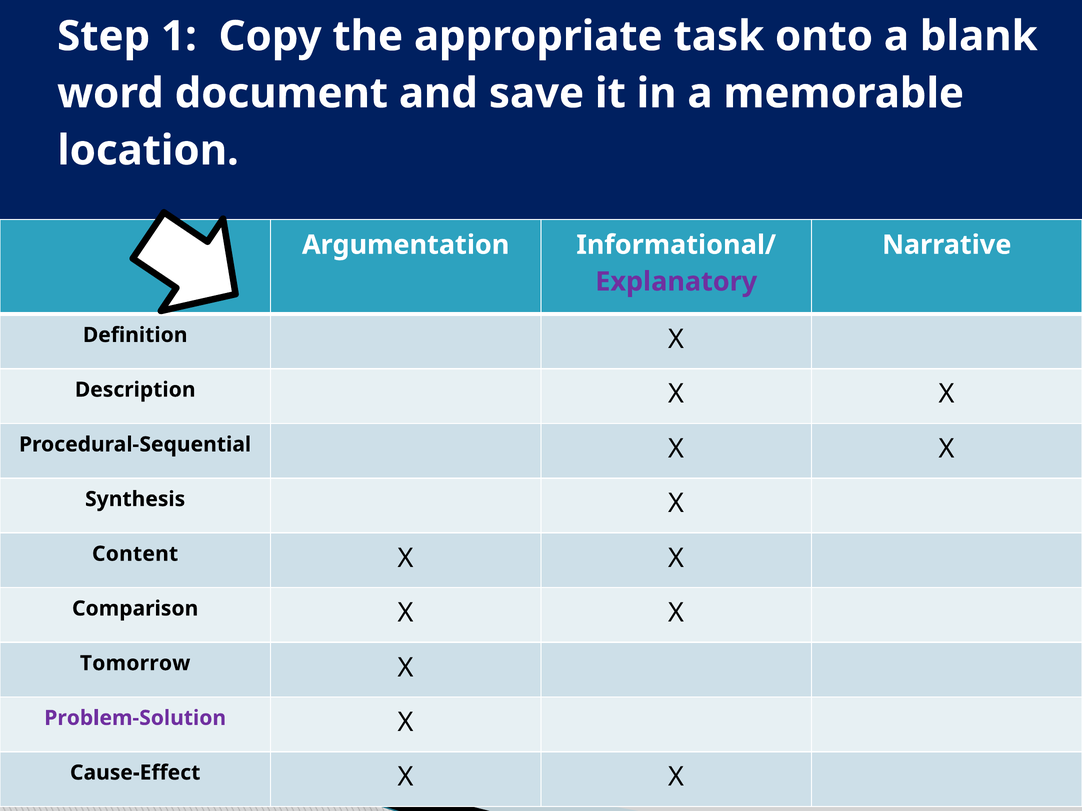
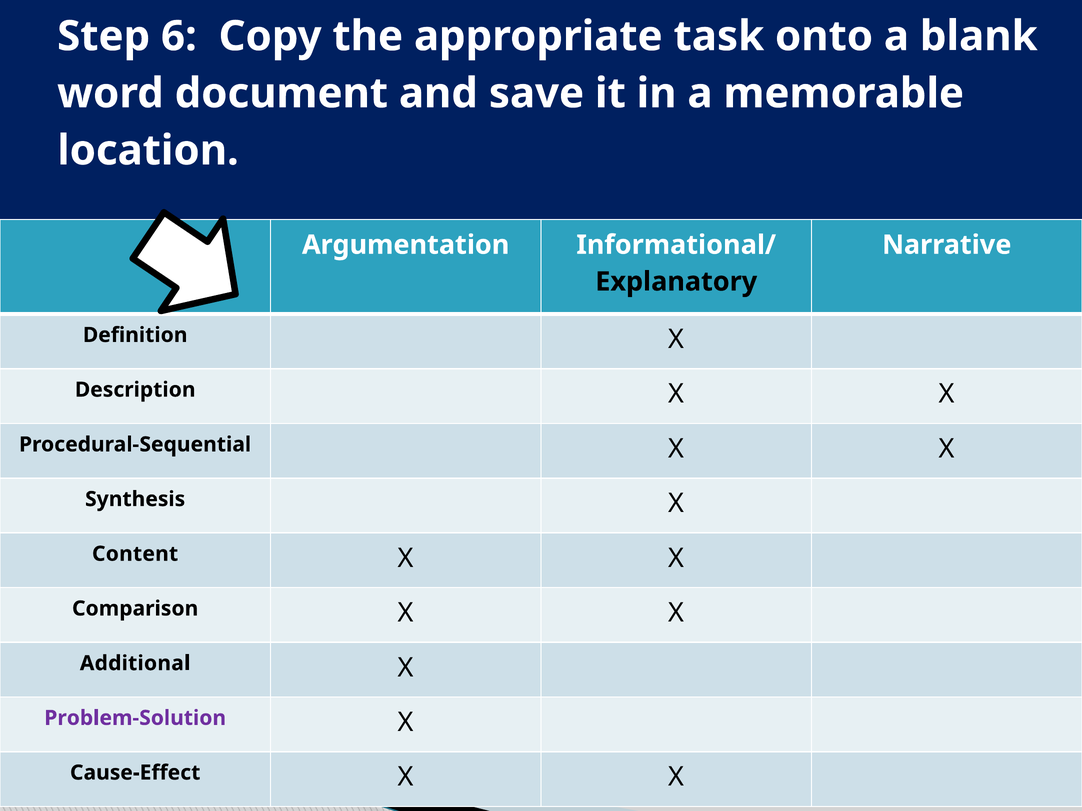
1: 1 -> 6 (179, 36)
Explanatory colour: purple -> black (676, 282)
Tomorrow: Tomorrow -> Additional (135, 664)
